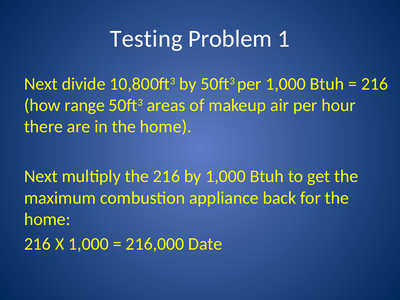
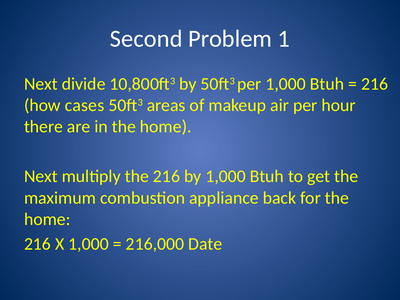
Testing: Testing -> Second (146, 39)
range: range -> cases (85, 105)
